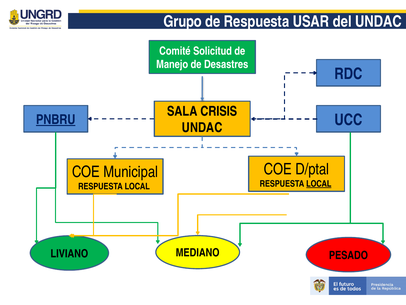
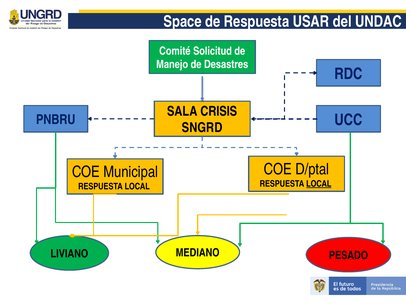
Grupo: Grupo -> Space (183, 22)
PNBRU underline: present -> none (56, 119)
UNDAC: UNDAC -> SNGRD (202, 128)
